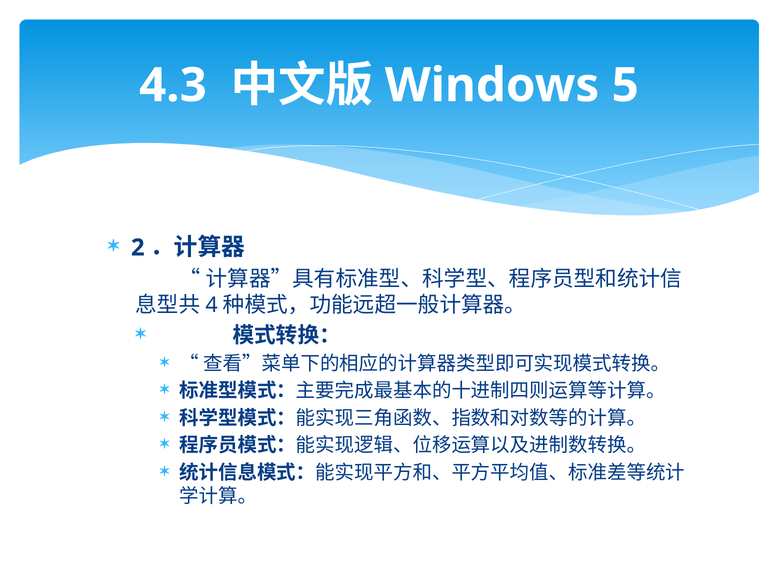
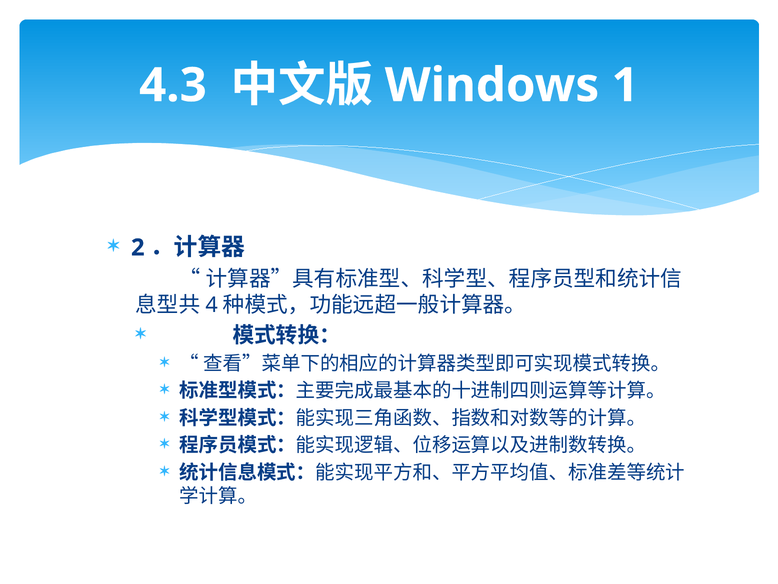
5: 5 -> 1 (625, 85)
